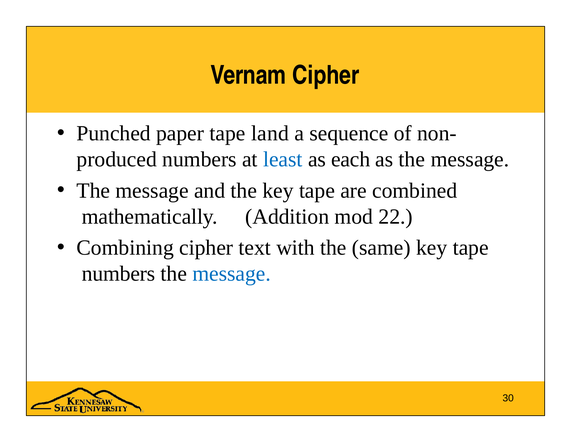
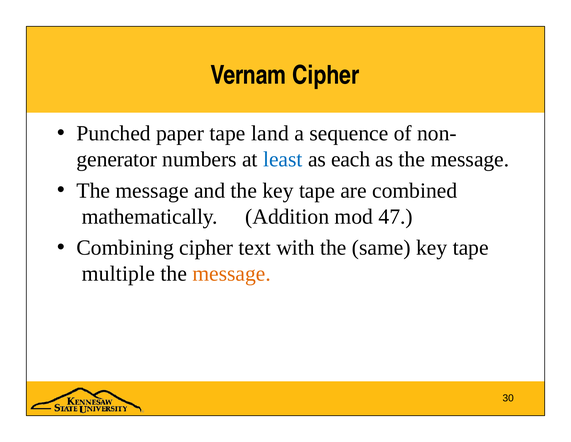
produced: produced -> generator (117, 159)
22: 22 -> 47 (396, 216)
numbers: numbers -> multiple (118, 273)
message colour: blue -> orange (232, 273)
